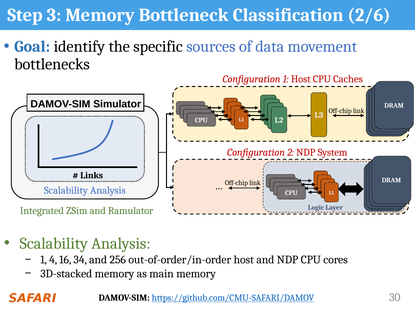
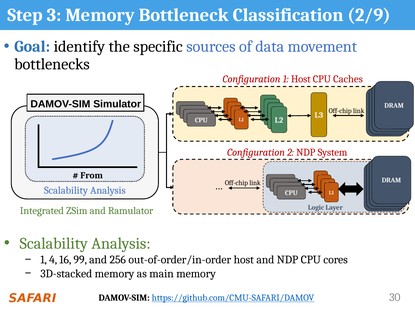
2/6: 2/6 -> 2/9 (369, 15)
Links: Links -> From (92, 176)
34: 34 -> 99 (80, 260)
